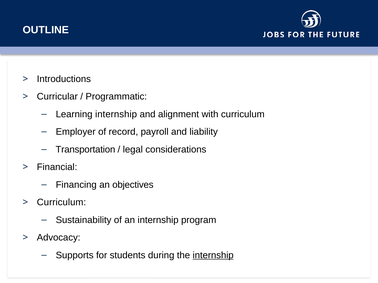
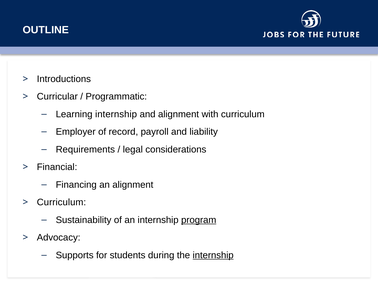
Transportation: Transportation -> Requirements (85, 150)
an objectives: objectives -> alignment (133, 185)
program underline: none -> present (199, 220)
